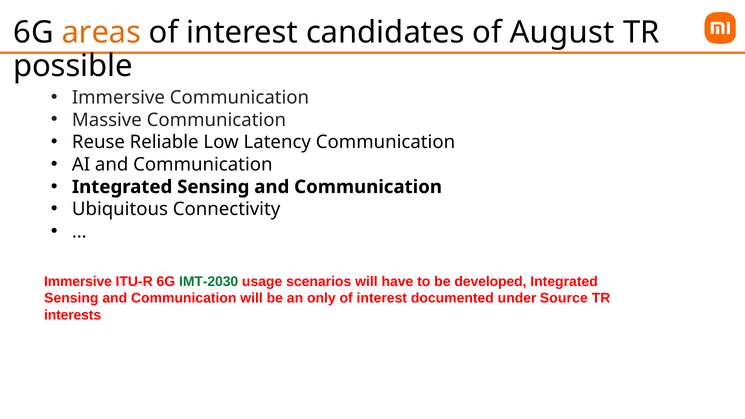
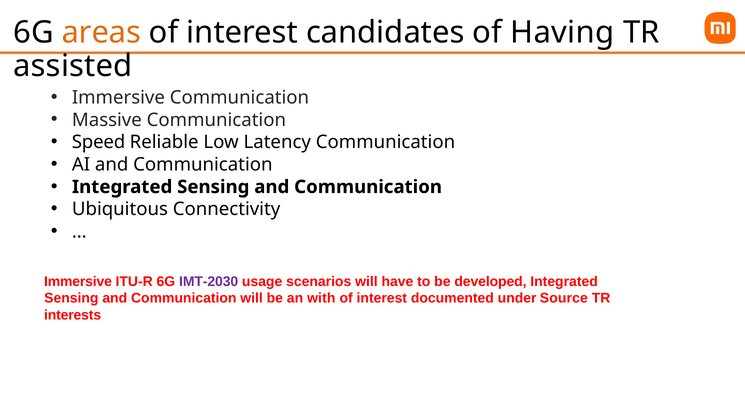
August: August -> Having (562, 33)
possible: possible -> assisted (73, 66)
Reuse: Reuse -> Speed (99, 142)
IMT-2030 colour: green -> purple (209, 282)
only: only -> with (321, 298)
